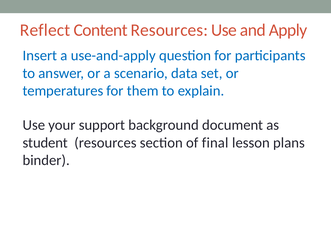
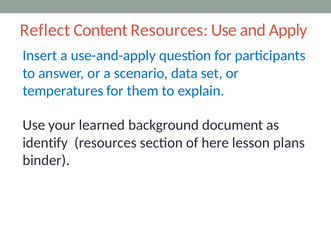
support: support -> learned (102, 125)
student: student -> identify (45, 143)
final: final -> here (215, 143)
